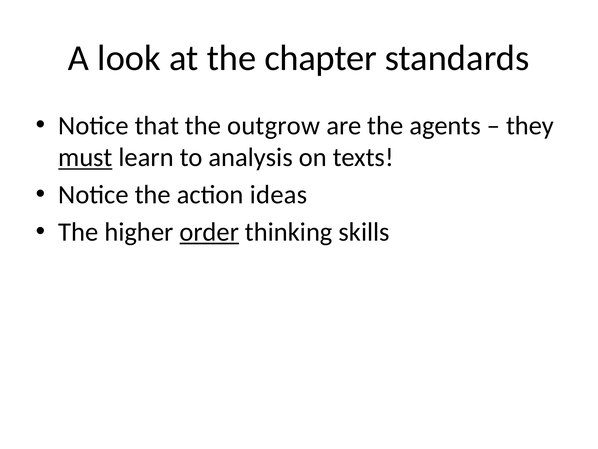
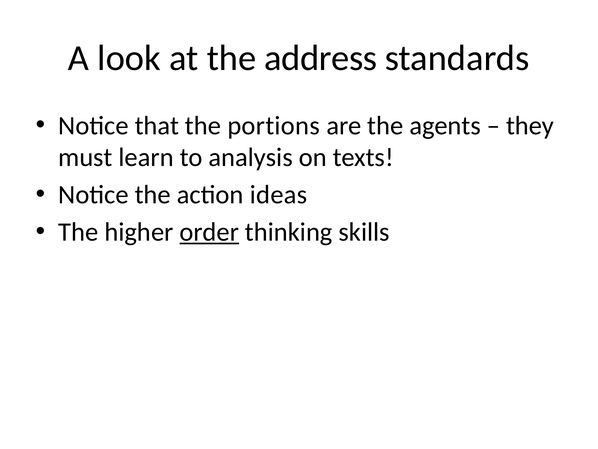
chapter: chapter -> address (321, 58)
outgrow: outgrow -> portions (274, 125)
must underline: present -> none (85, 157)
